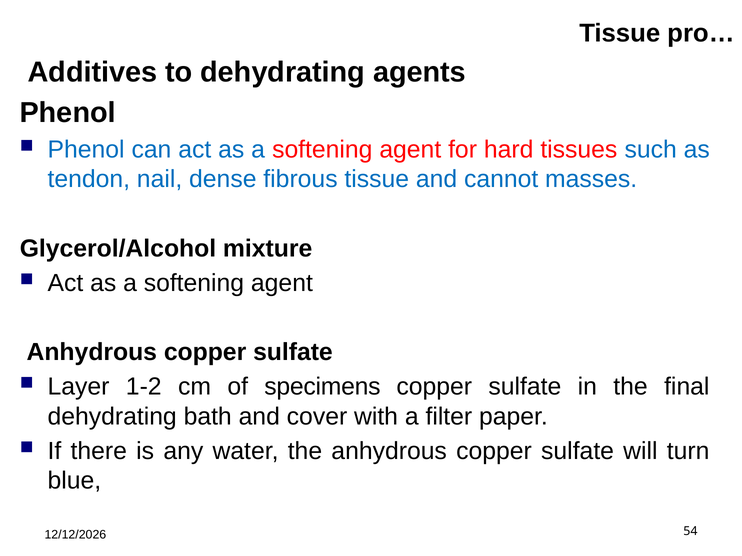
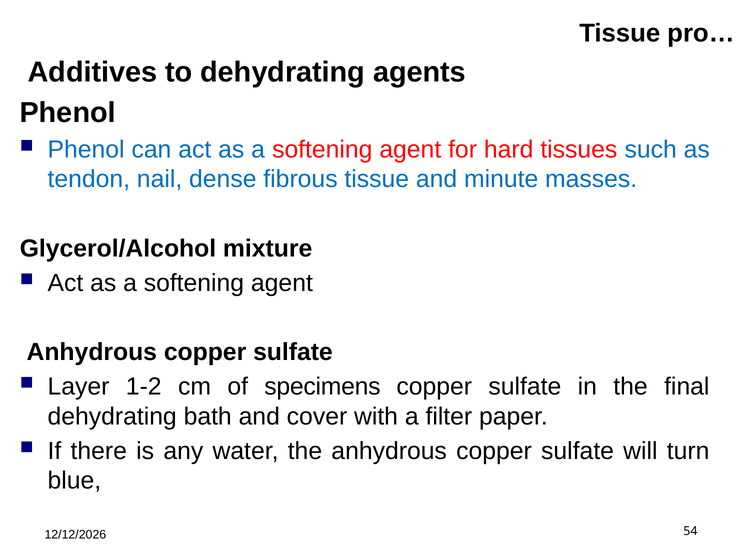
cannot: cannot -> minute (501, 179)
